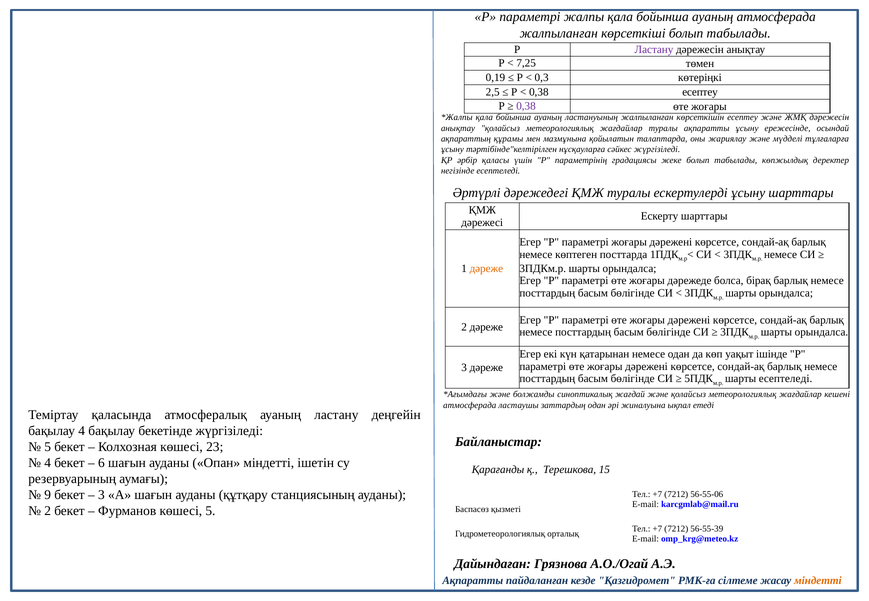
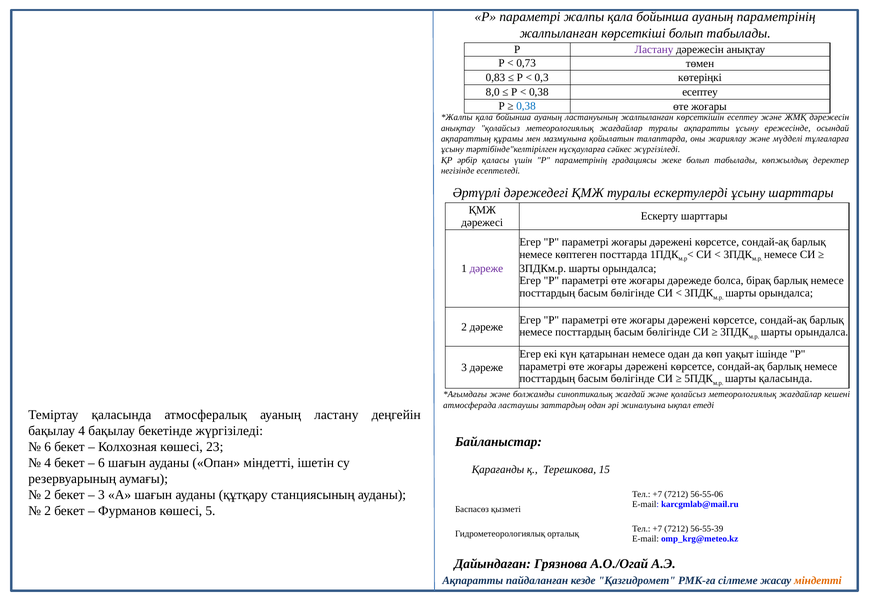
ауаның атмосферада: атмосферада -> параметрінің (776, 17)
7,25: 7,25 -> 0,73 (526, 63)
0,19: 0,19 -> 0,83 (495, 78)
2,5: 2,5 -> 8,0 (493, 92)
0,38 colour: purple -> blue (526, 106)
дәреже colour: orange -> purple (486, 269)
шарты есептеледі: есептеледі -> қаласында (786, 379)
5: 5 -> 6 (48, 447)
9: 9 -> 2 (48, 496)
